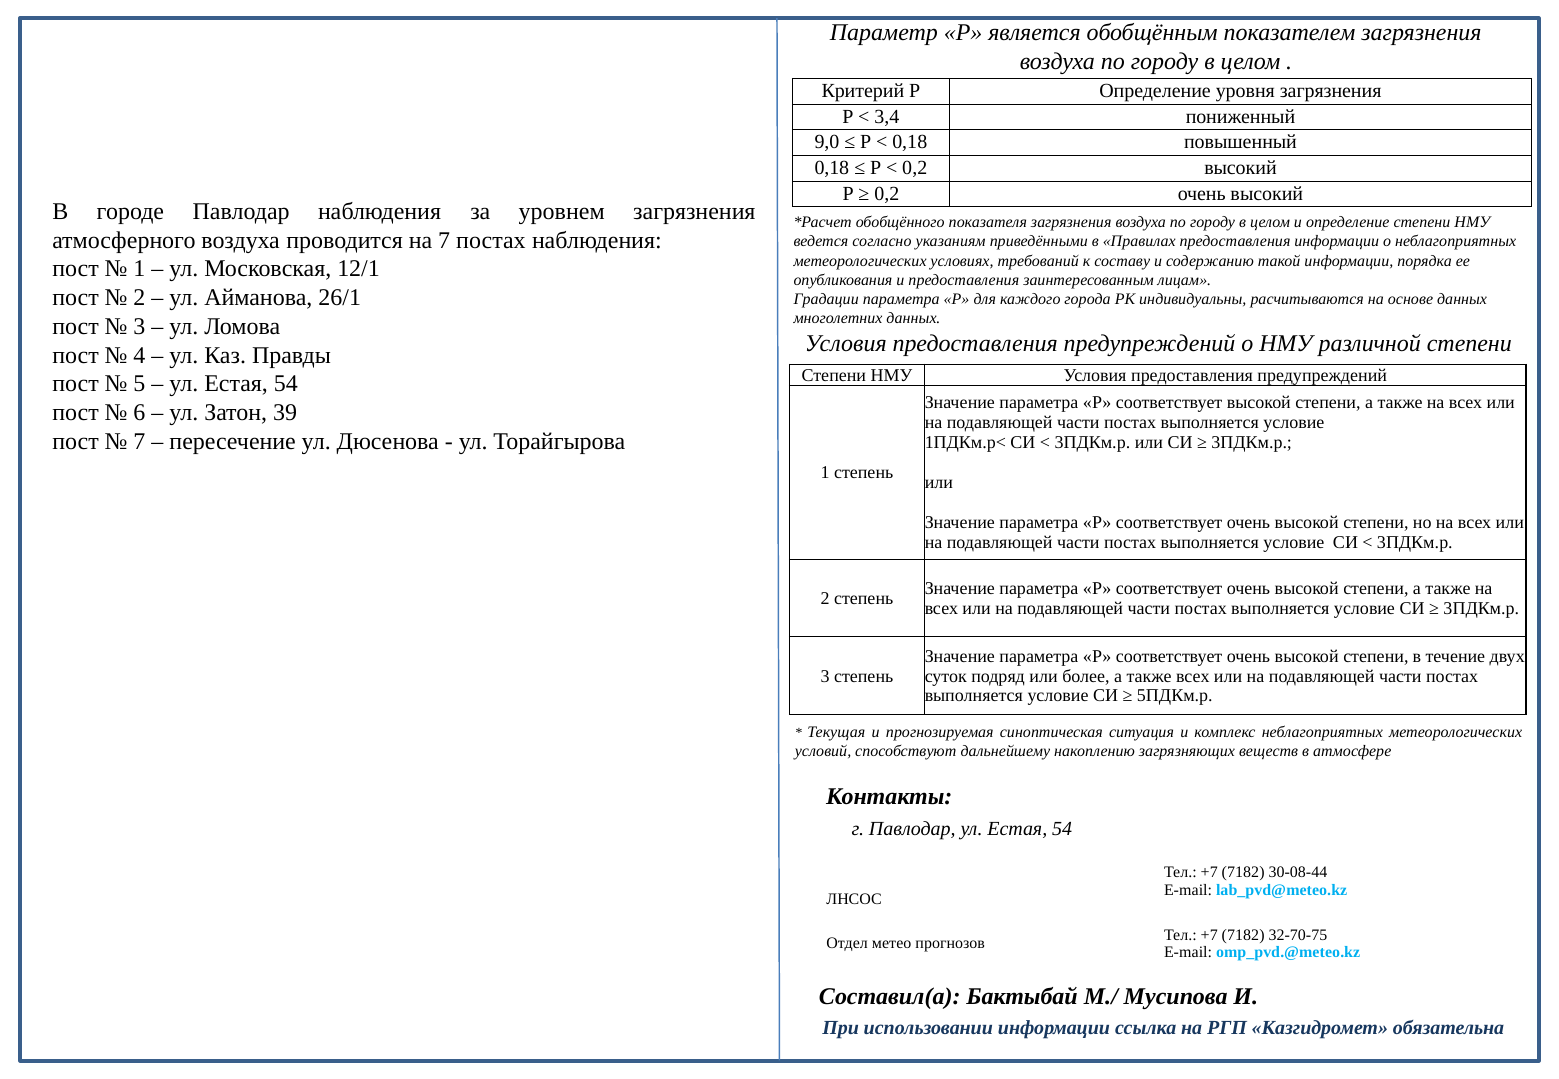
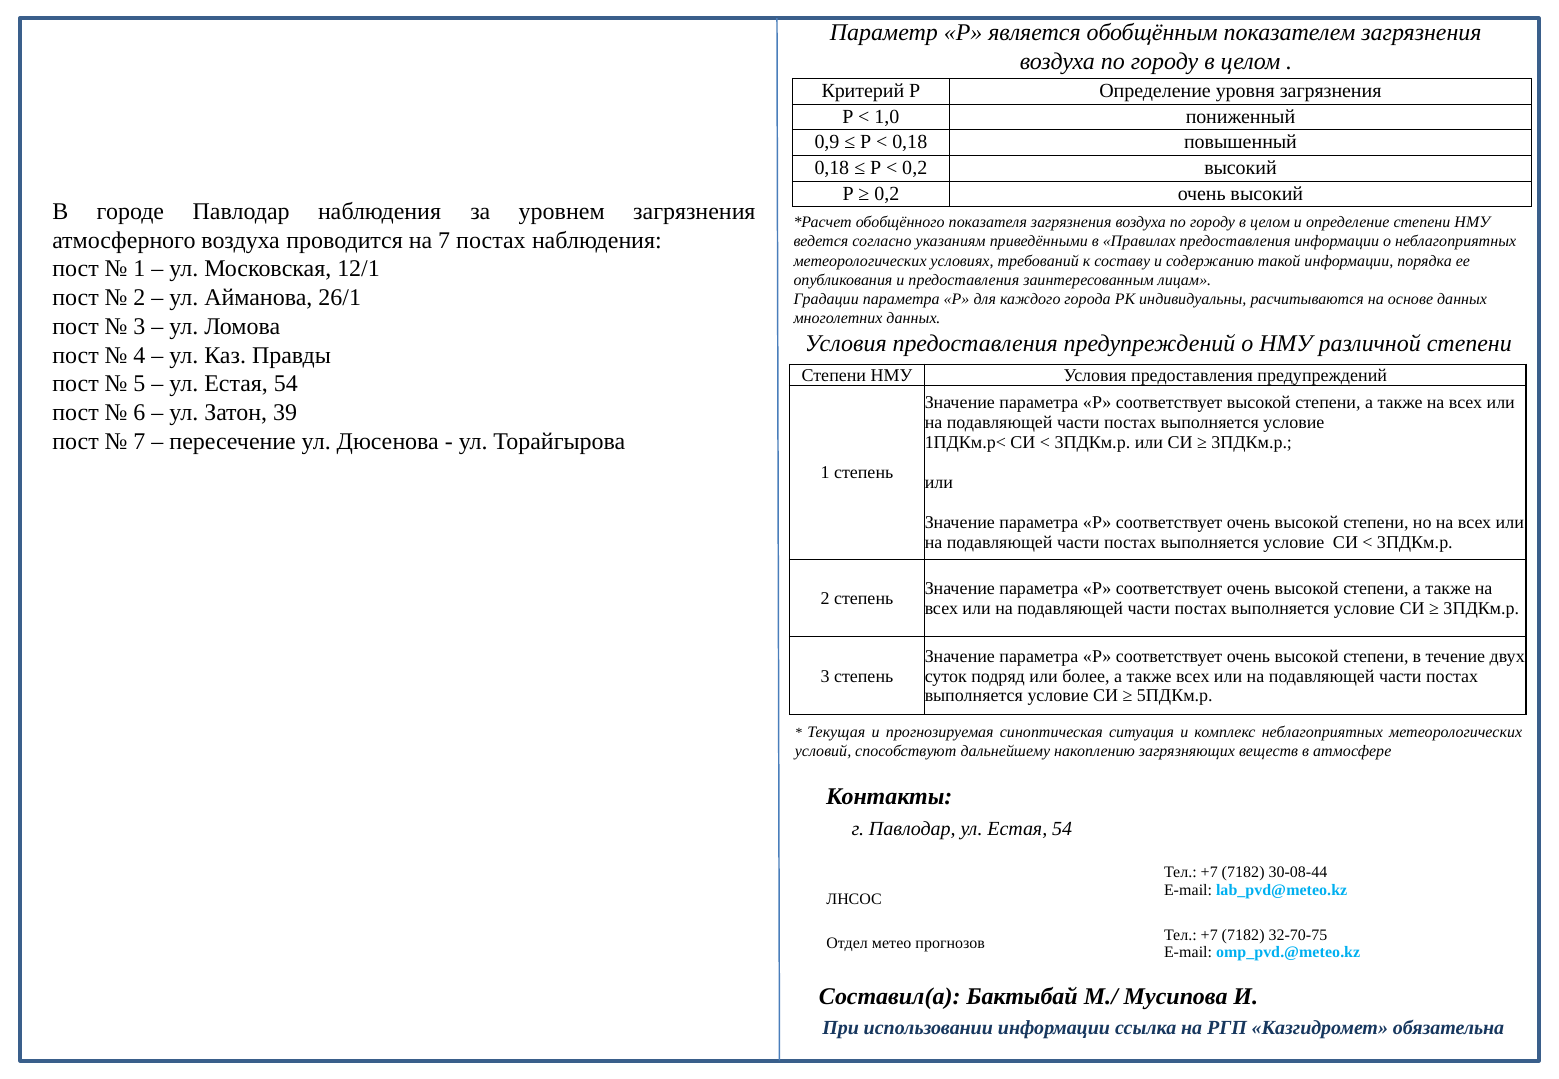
3,4: 3,4 -> 1,0 (887, 117)
9,0: 9,0 -> 0,9 (827, 142)
